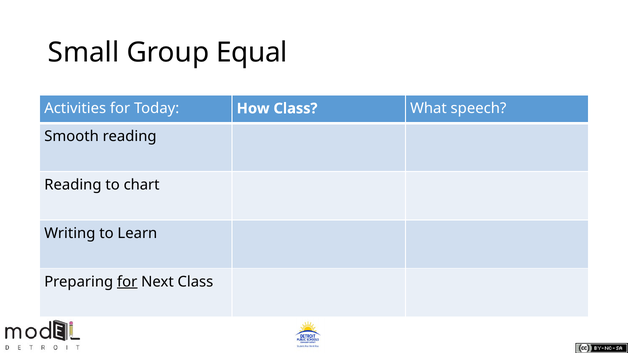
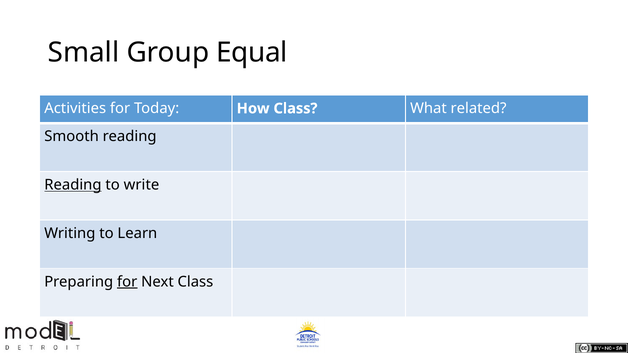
speech: speech -> related (479, 109)
Reading underline: none -> present (73, 185)
chart: chart -> write (142, 185)
